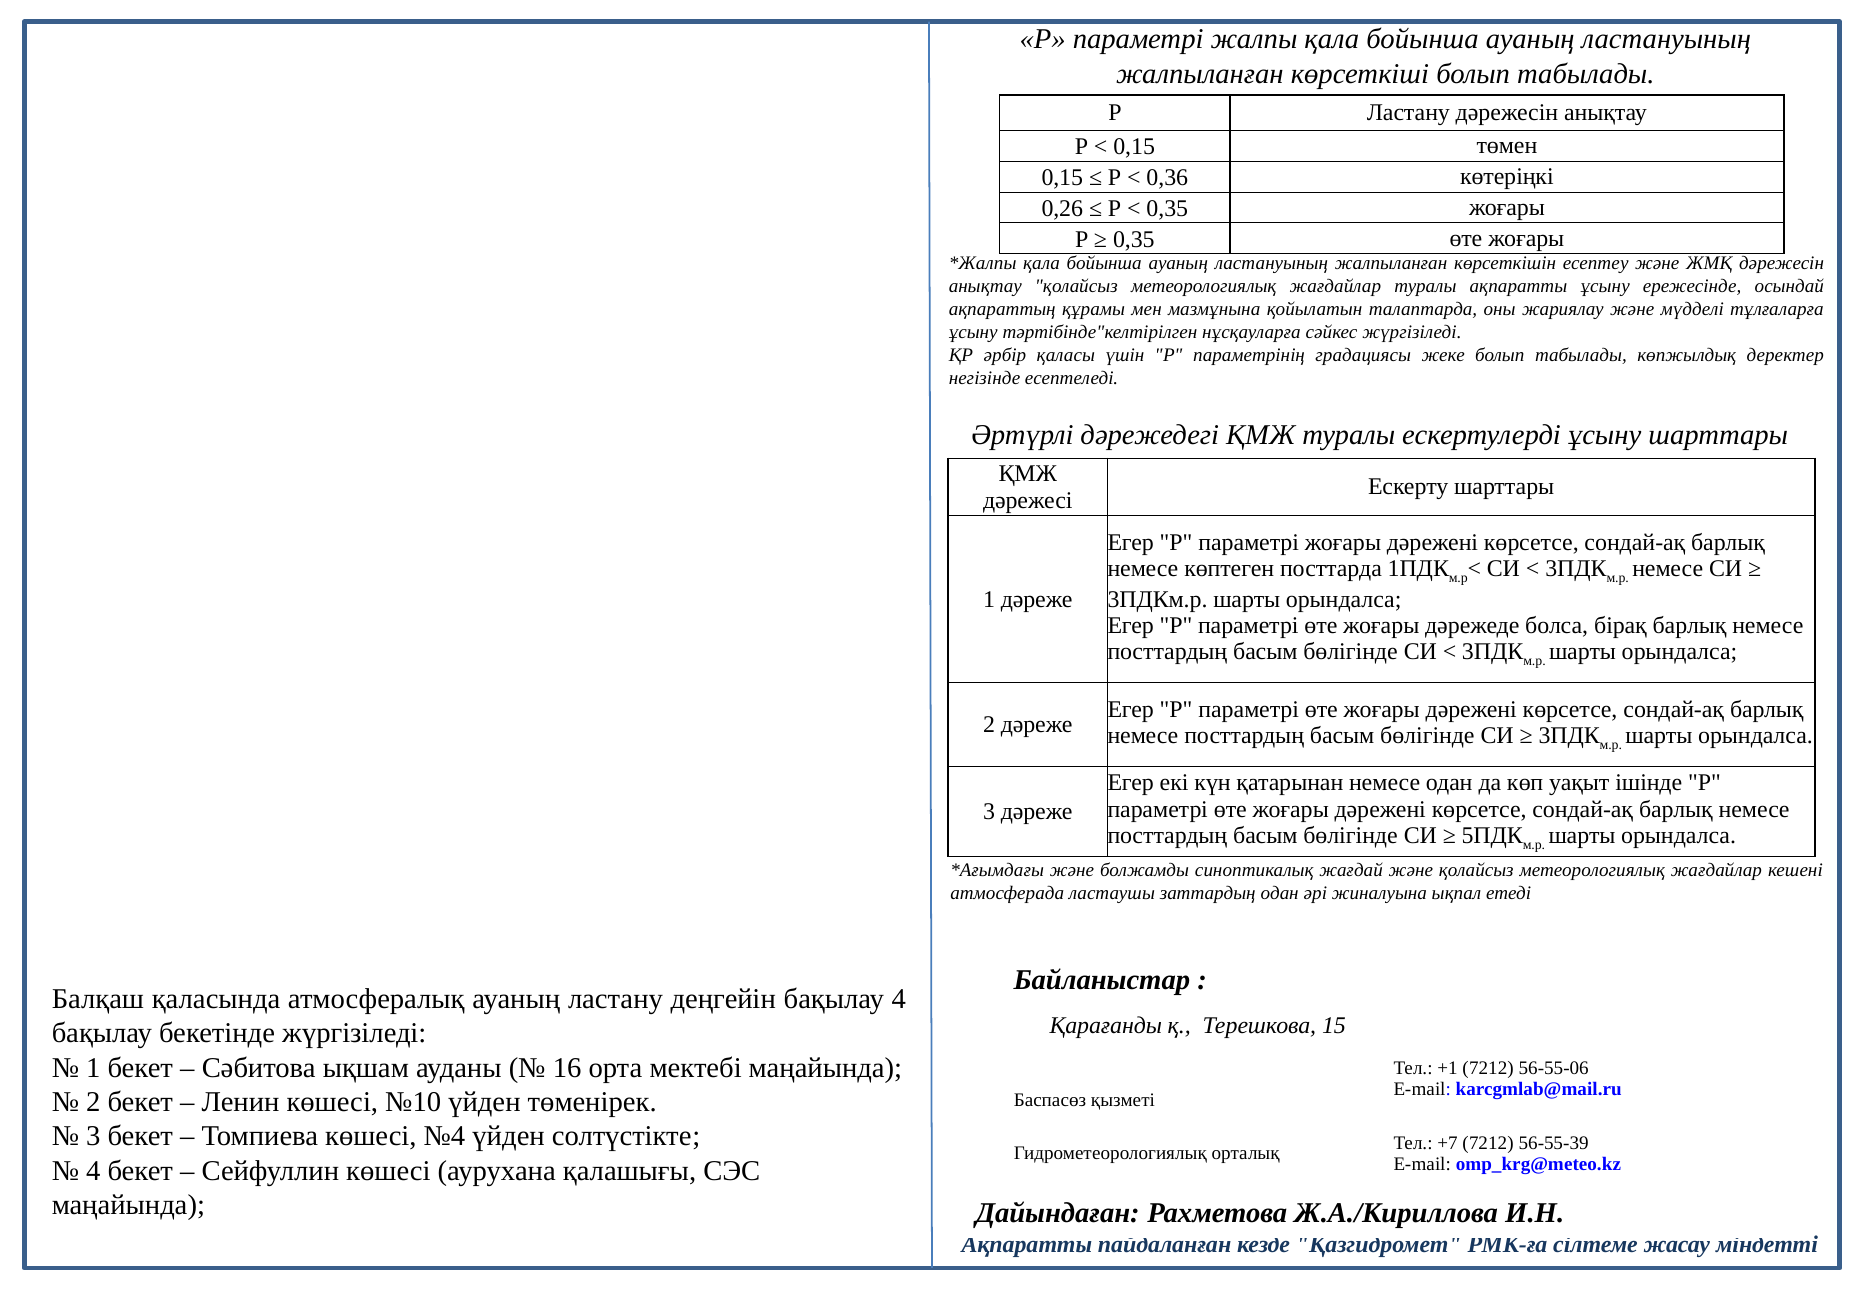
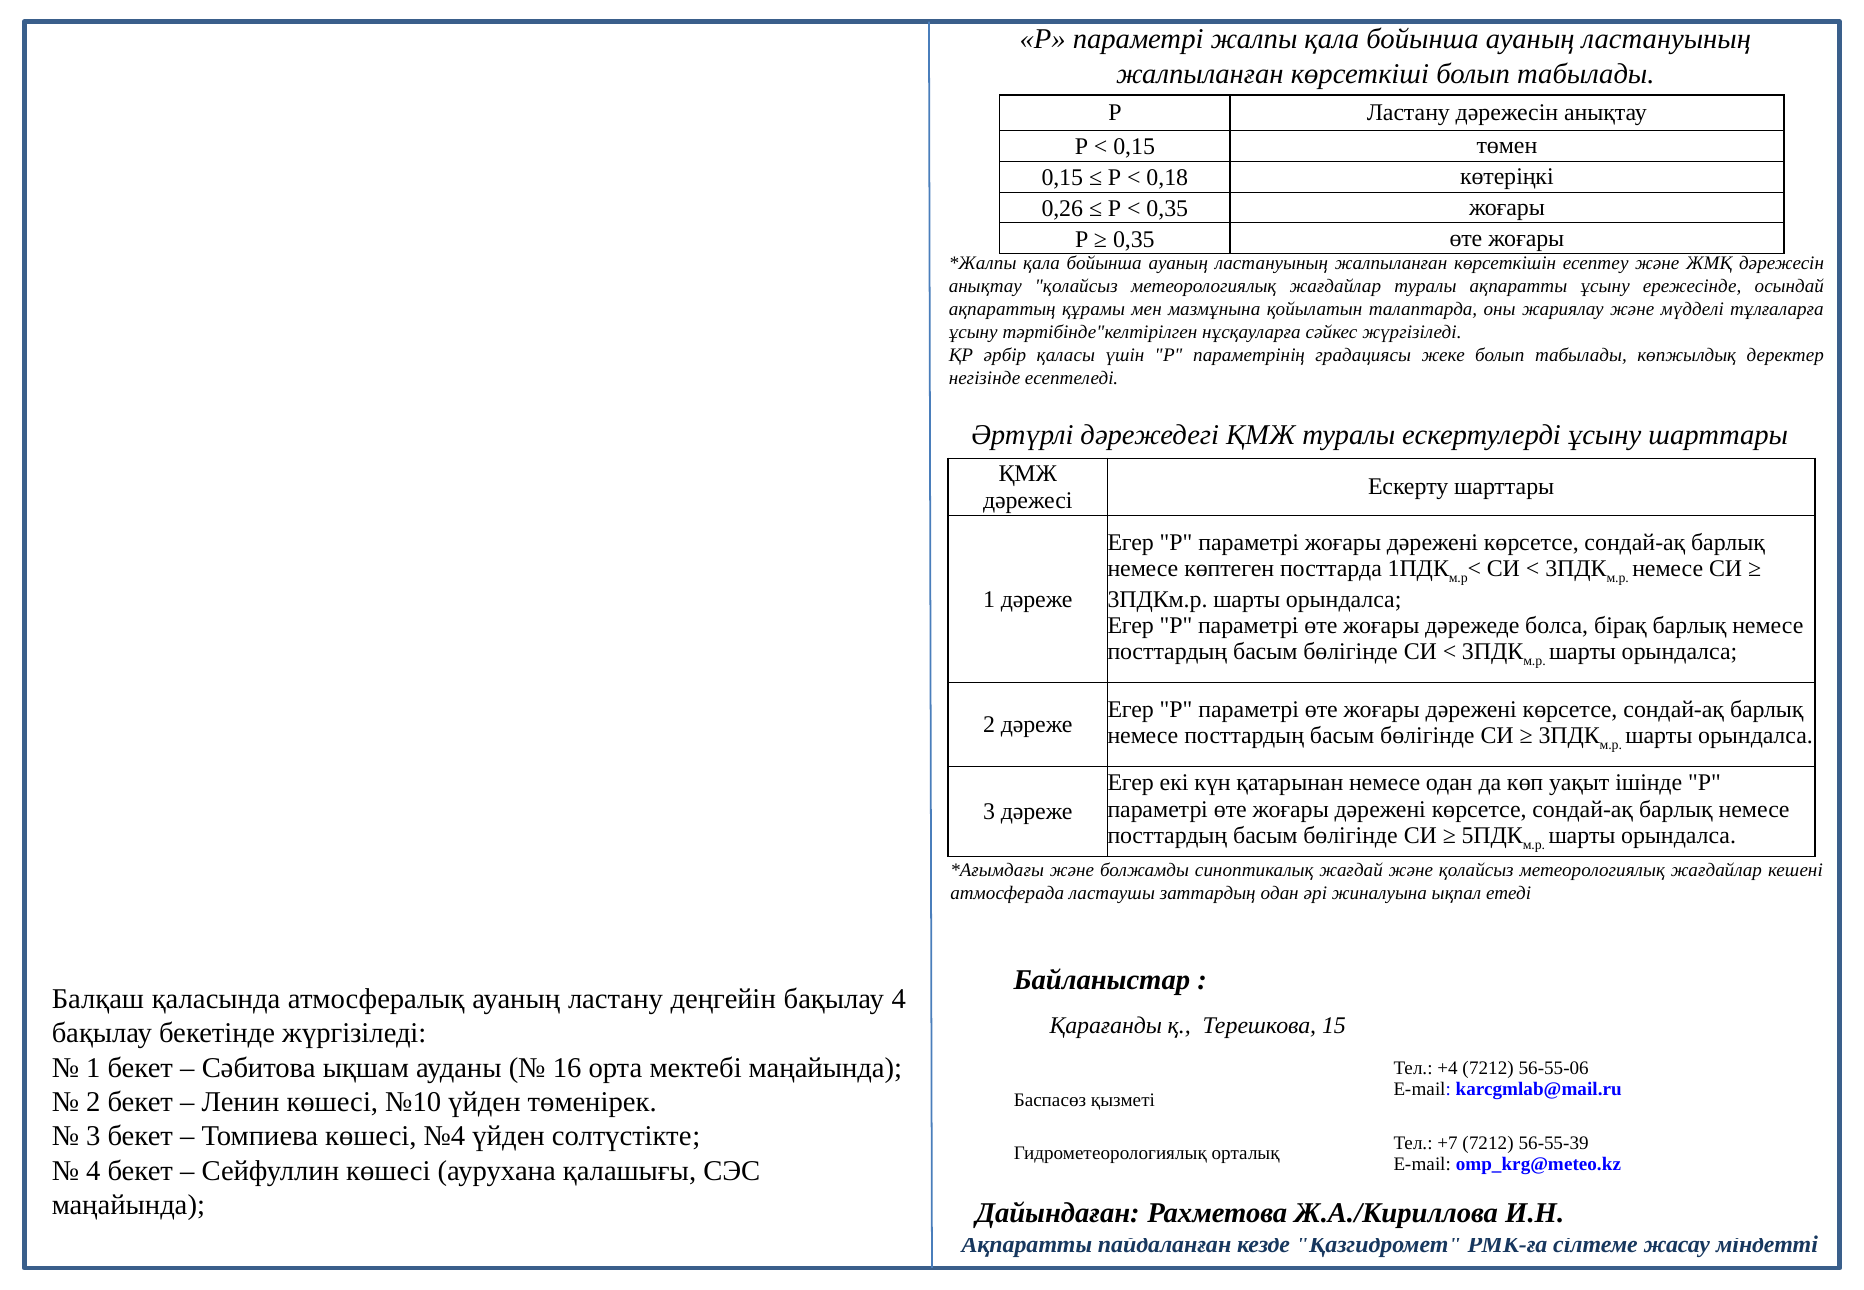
0,36: 0,36 -> 0,18 (1167, 178)
+1: +1 -> +4 (1448, 1069)
